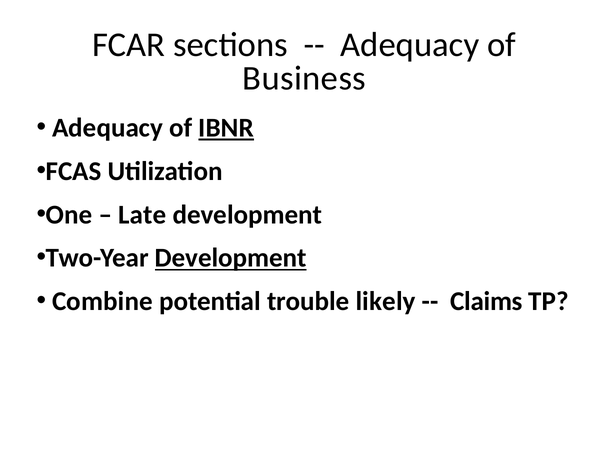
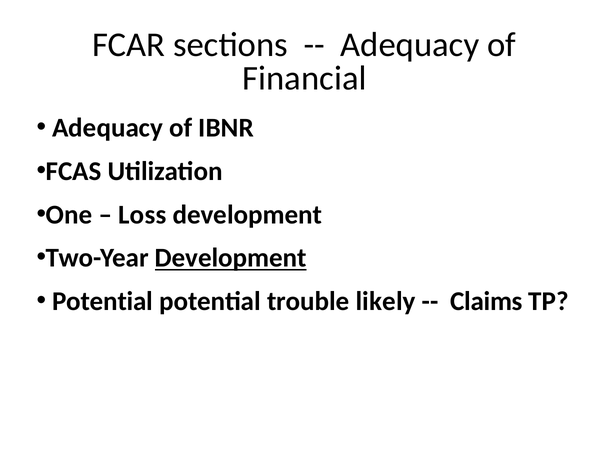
Business: Business -> Financial (304, 78)
IBNR underline: present -> none (226, 128)
Late: Late -> Loss (142, 214)
Combine: Combine -> Potential (103, 301)
